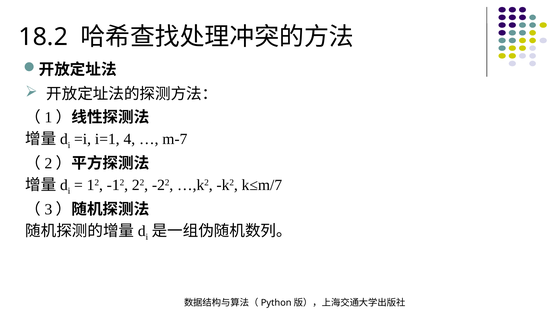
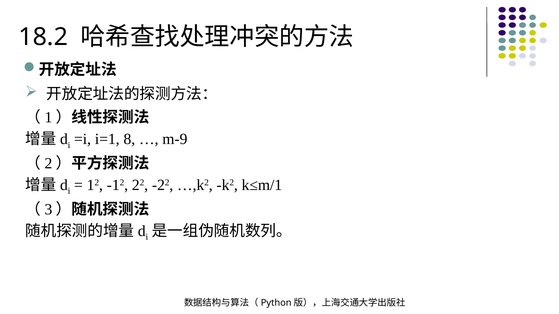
4: 4 -> 8 (129, 139)
m-7: m-7 -> m-9 (175, 139)
k≤m/7: k≤m/7 -> k≤m/1 (262, 185)
